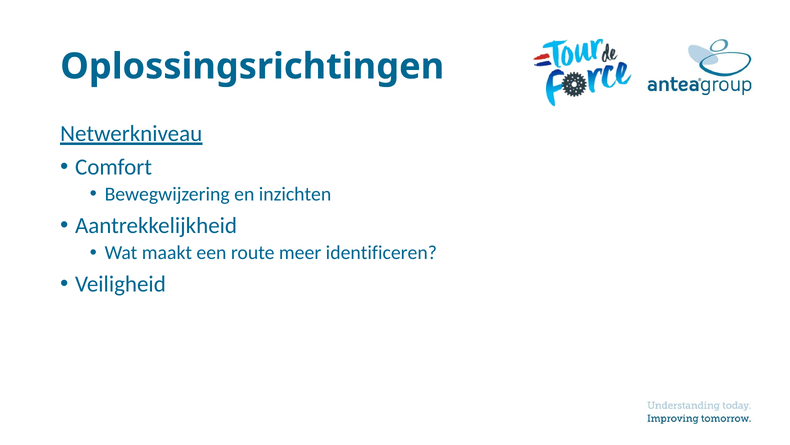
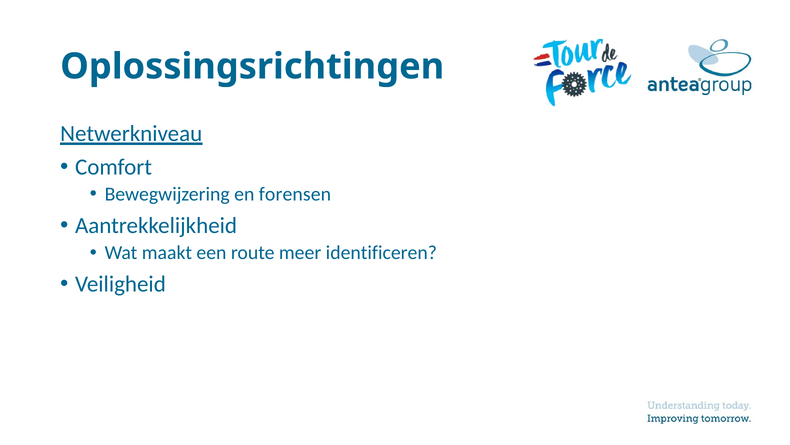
inzichten: inzichten -> forensen (295, 194)
